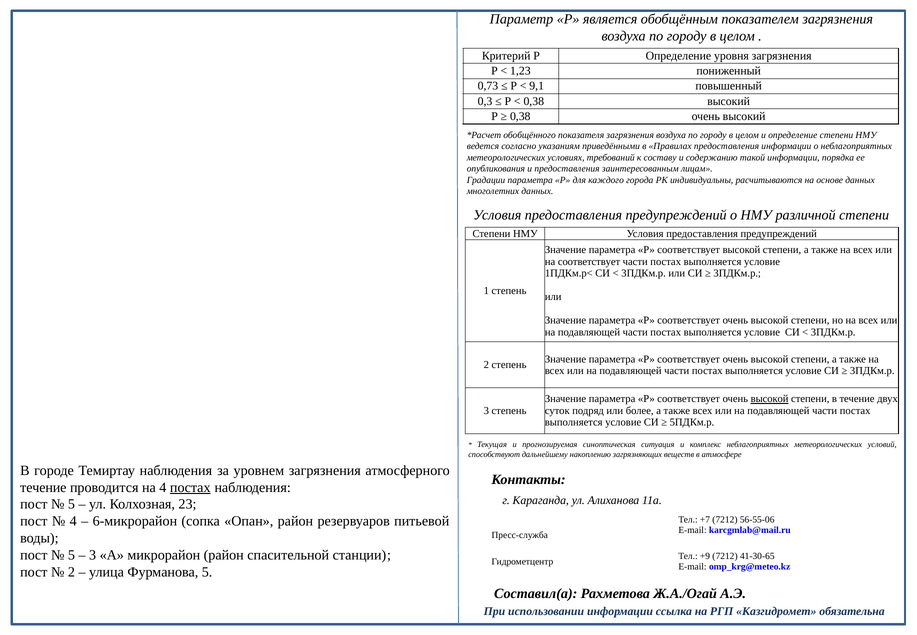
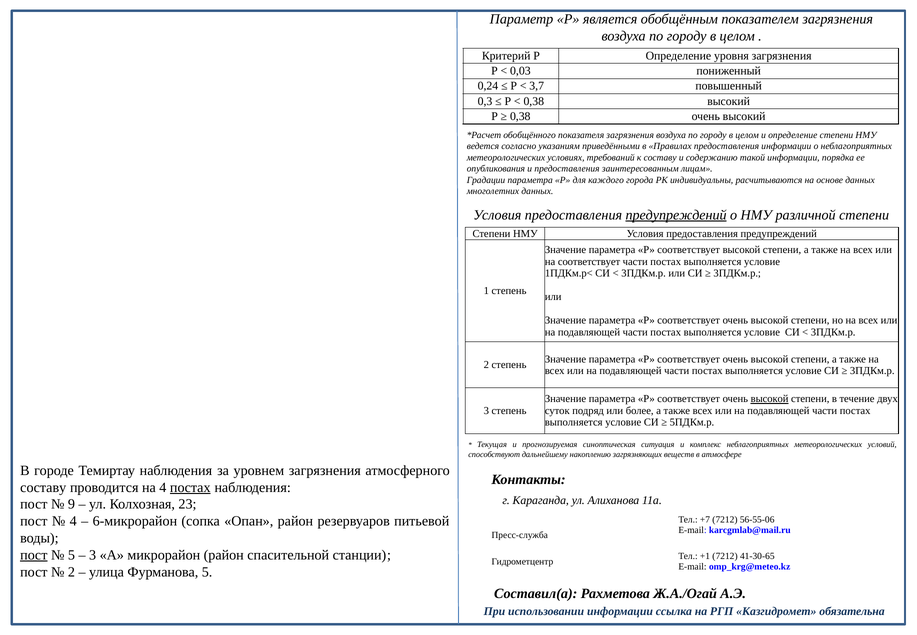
1,23: 1,23 -> 0,03 (520, 71)
0,73: 0,73 -> 0,24 (488, 86)
9,1: 9,1 -> 3,7 (537, 86)
предупреждений underline: none -> present (676, 215)
течение: течение -> составу (43, 487)
5: 5 -> 9 (71, 504)
пост underline: none -> present (34, 555)
+9: +9 -> +1 (705, 556)
